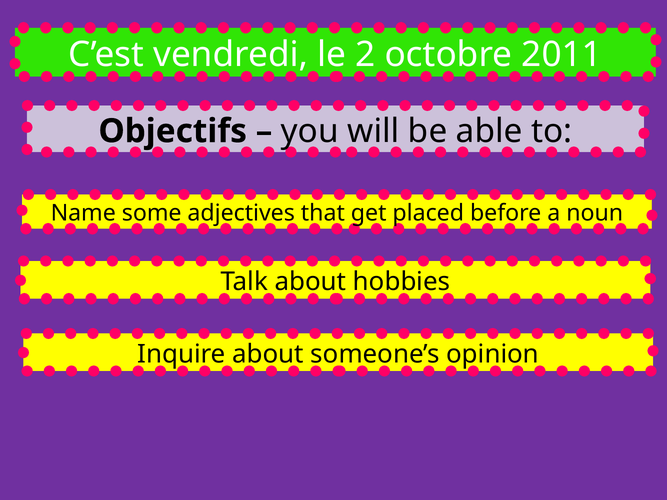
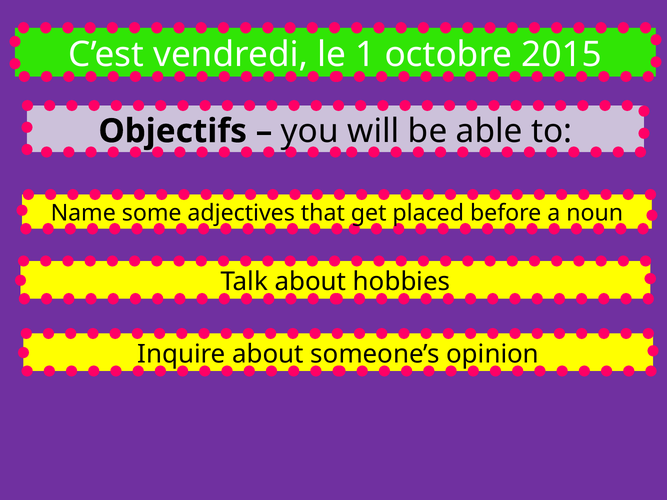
2: 2 -> 1 (365, 55)
2011: 2011 -> 2015 (562, 55)
